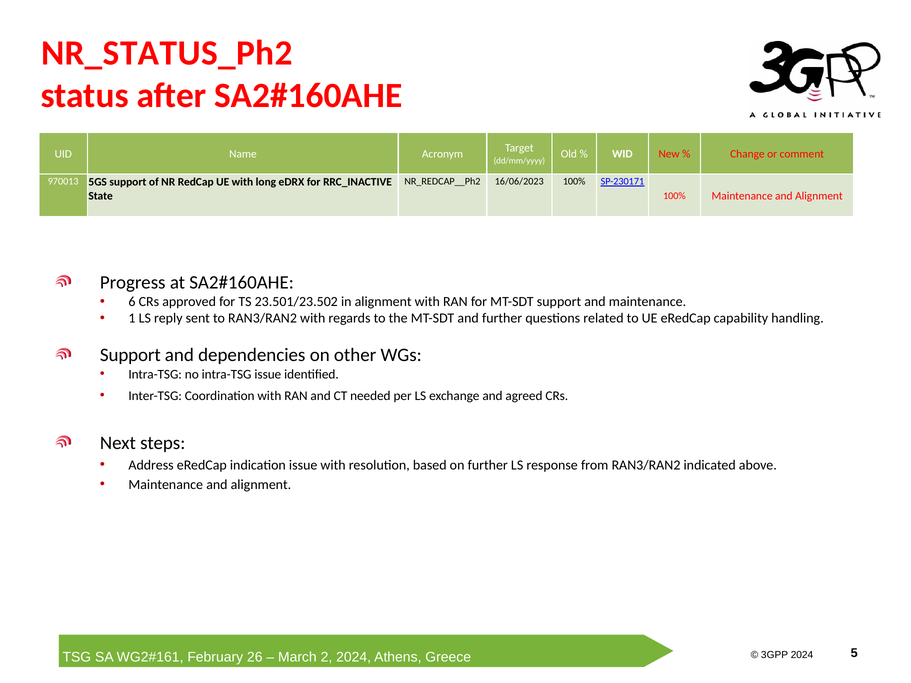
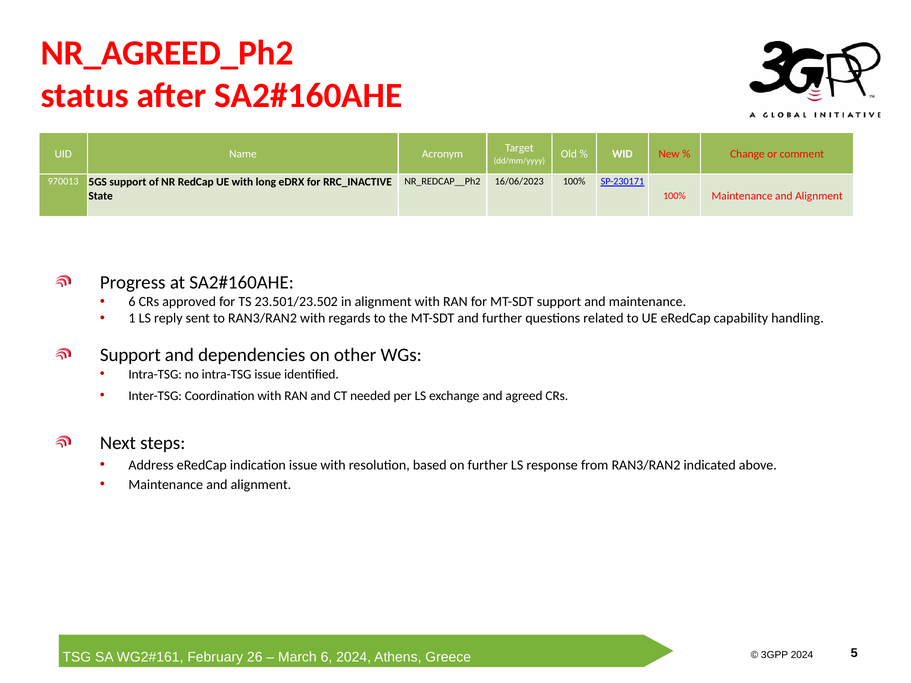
NR_STATUS_Ph2: NR_STATUS_Ph2 -> NR_AGREED_Ph2 (167, 53)
2: 2 -> 6 (326, 658)
